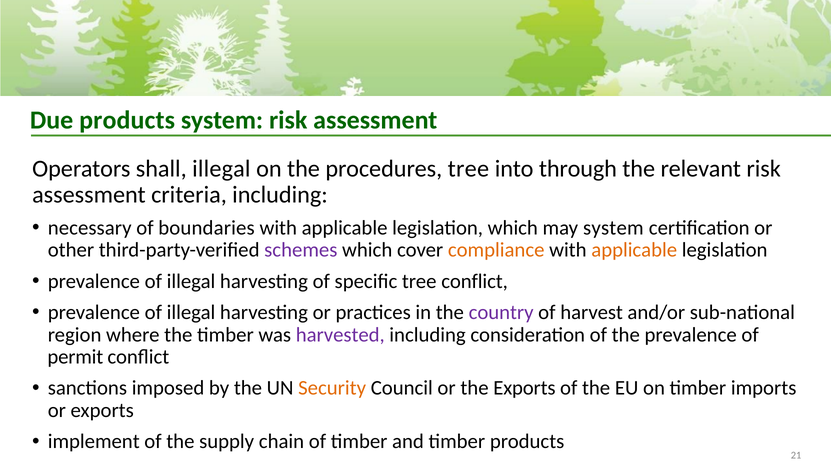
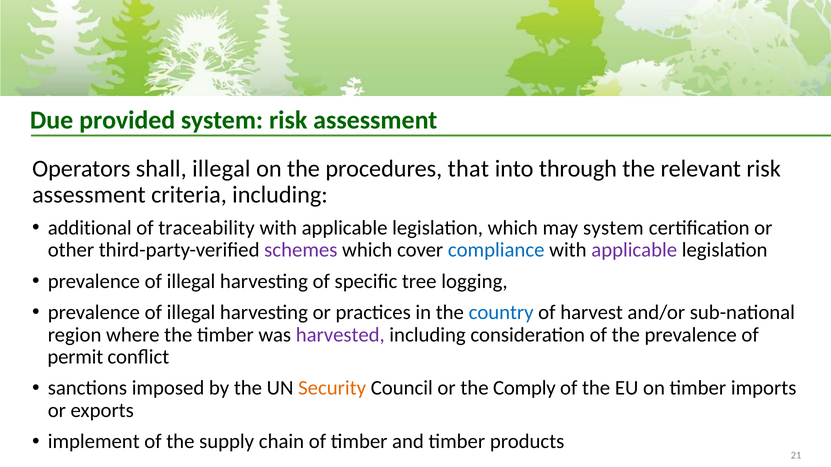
Due products: products -> provided (127, 120)
procedures tree: tree -> that (468, 169)
necessary: necessary -> additional (90, 228)
boundaries: boundaries -> traceability (206, 228)
compliance colour: orange -> blue (496, 250)
applicable colour: orange -> purple (634, 250)
tree conflict: conflict -> logging (474, 281)
country colour: purple -> blue (501, 313)
the Exports: Exports -> Comply (524, 388)
